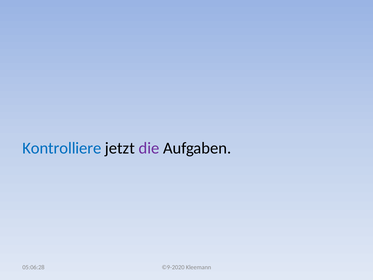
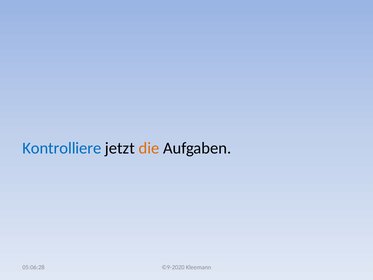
die colour: purple -> orange (149, 148)
